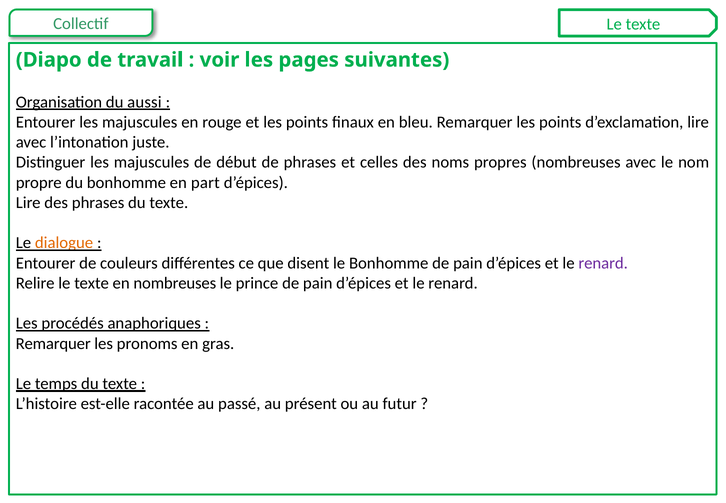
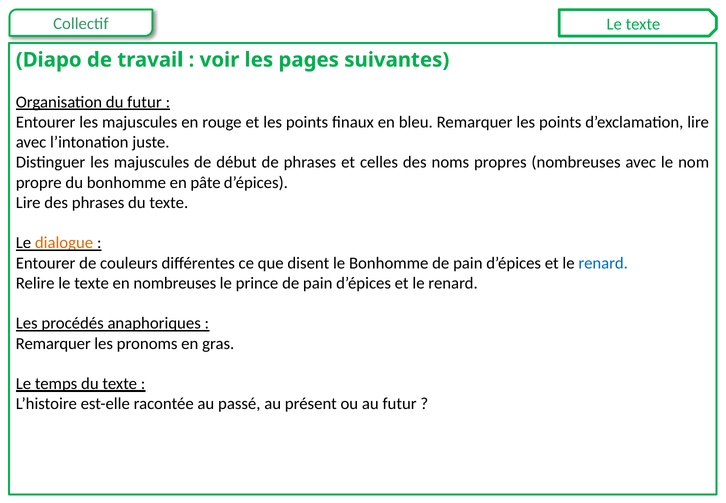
du aussi: aussi -> futur (144, 102)
part: part -> pâte (206, 183)
renard colour: purple -> blue (603, 263)
